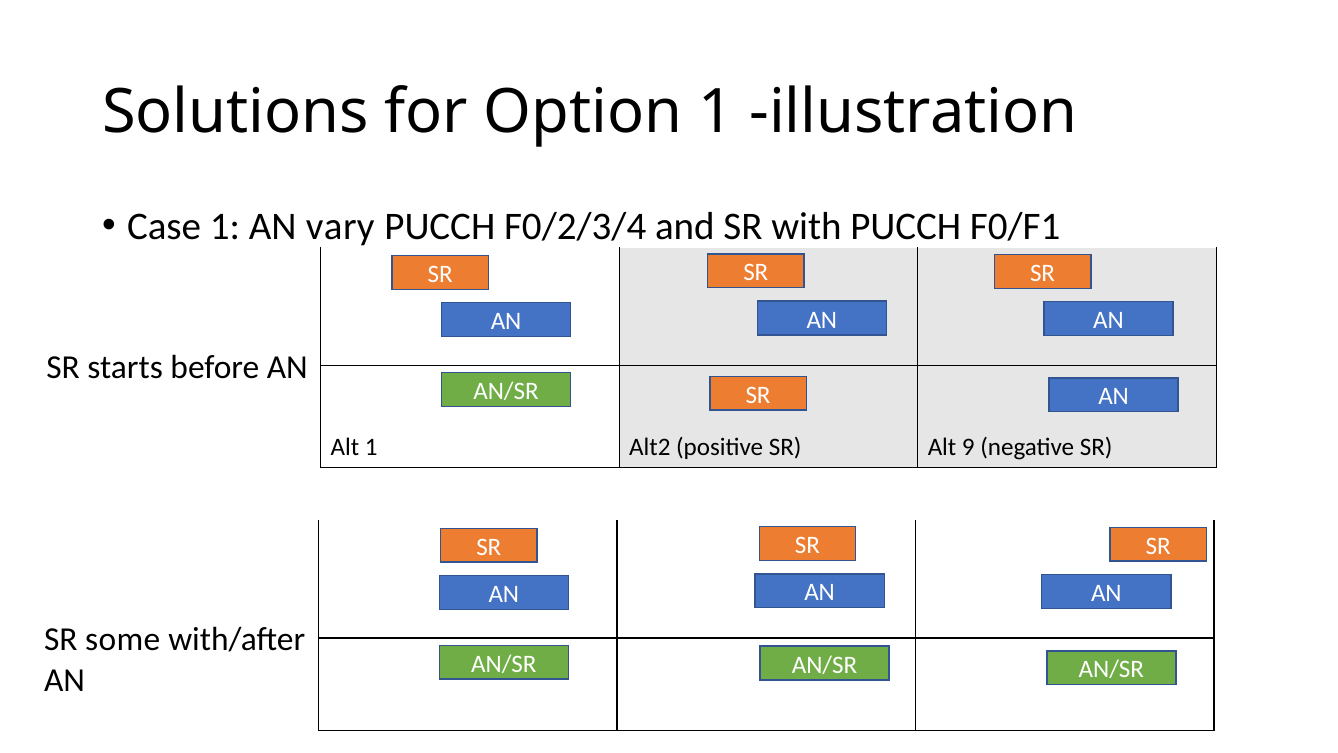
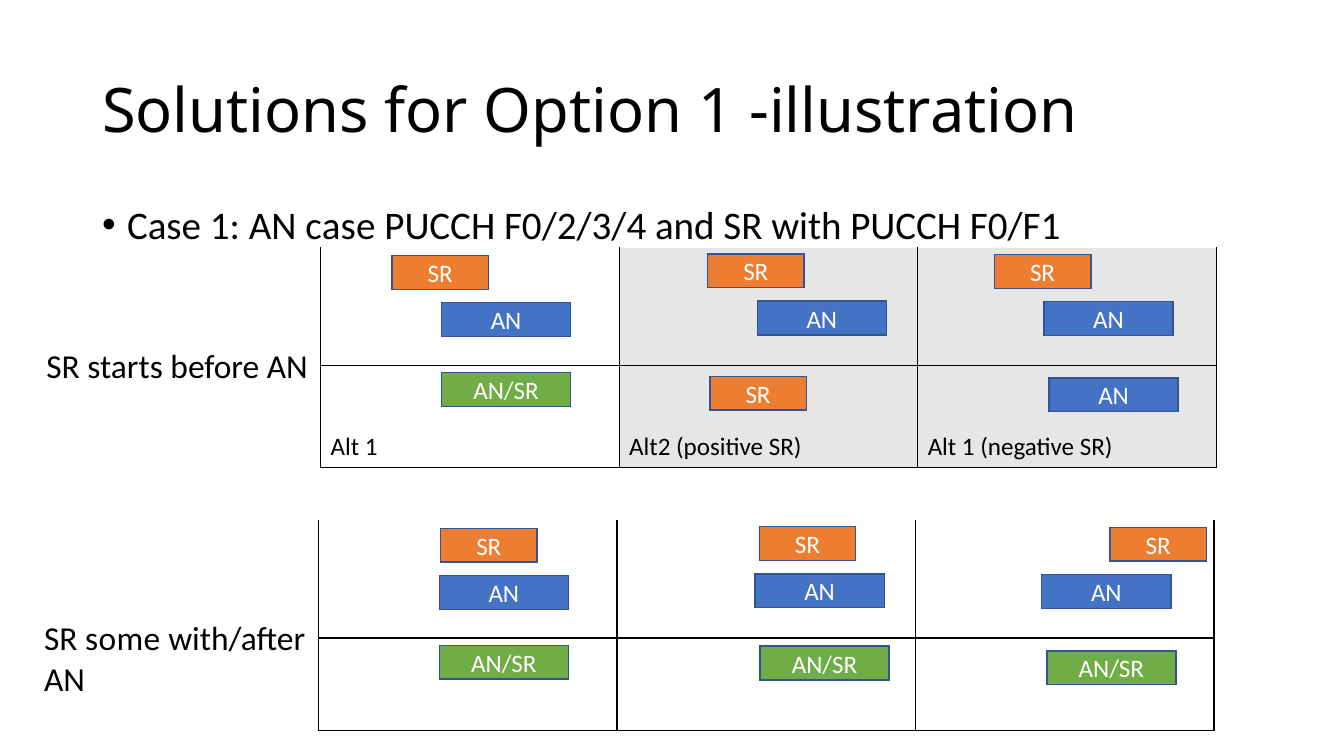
AN vary: vary -> case (340, 226)
SR Alt 9: 9 -> 1 (968, 447)
